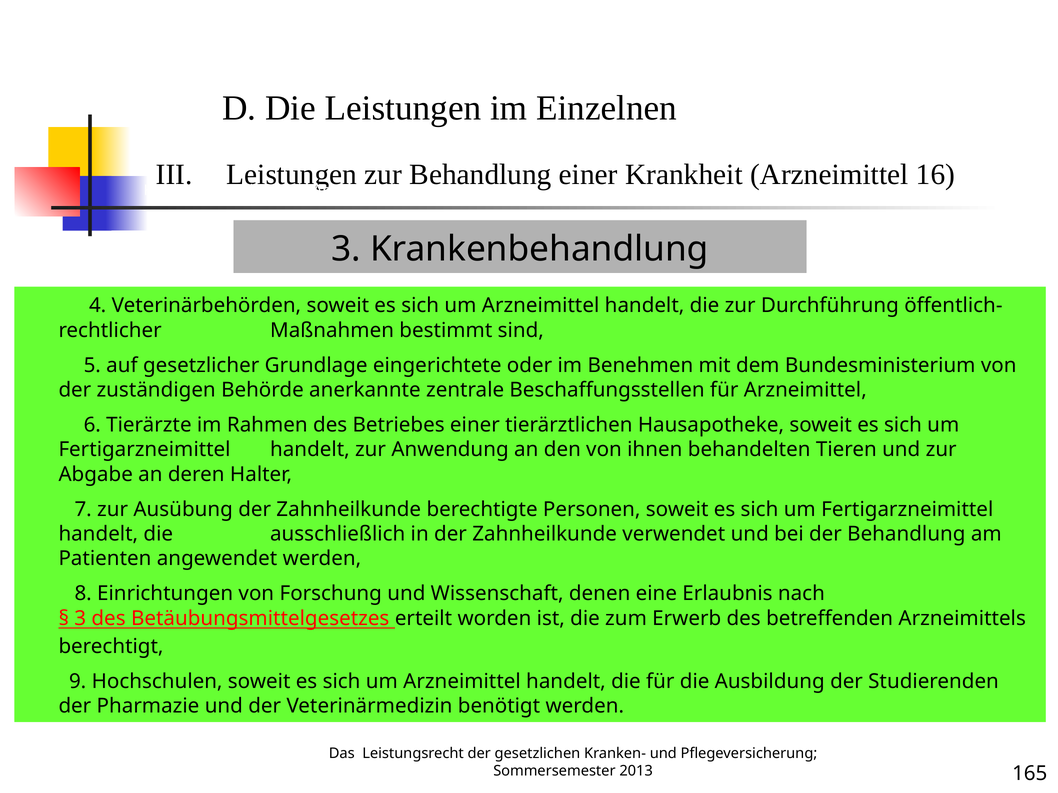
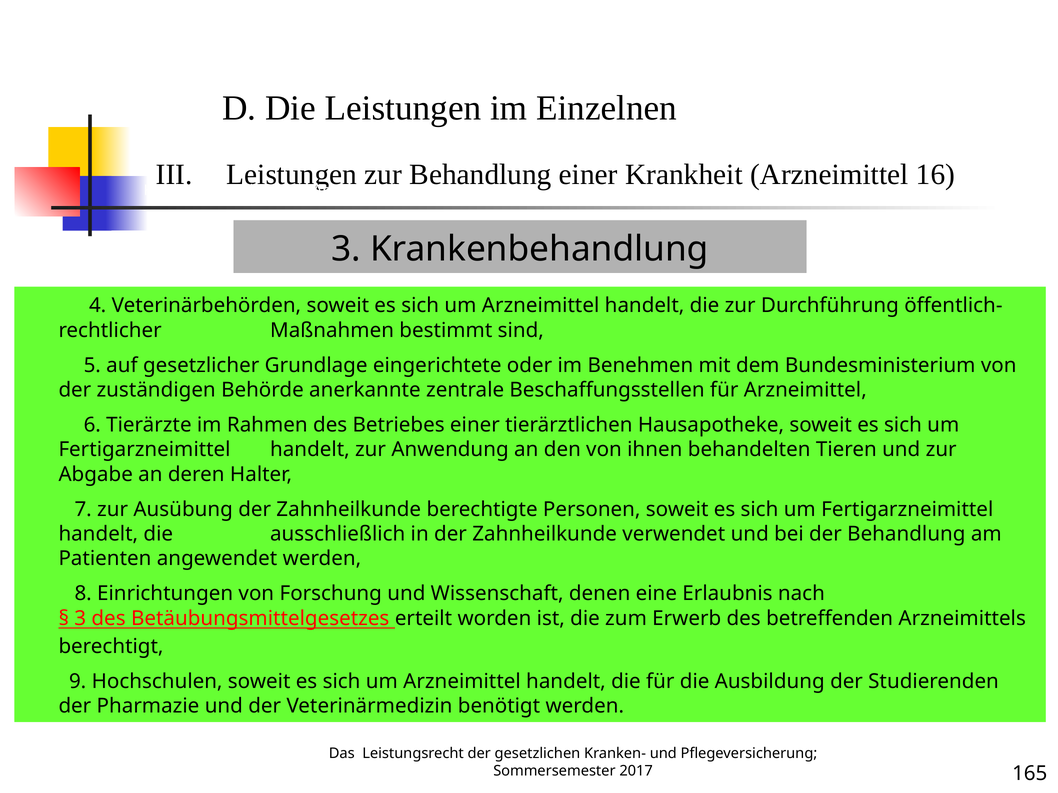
2013: 2013 -> 2017 (636, 772)
